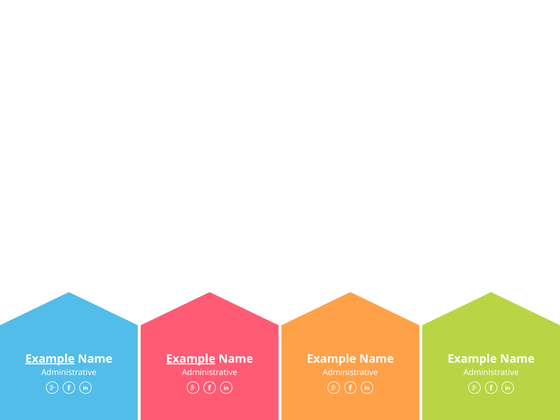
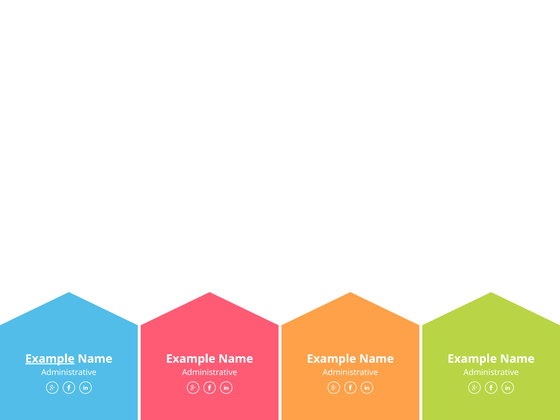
Example underline: present -> none (191, 359)
